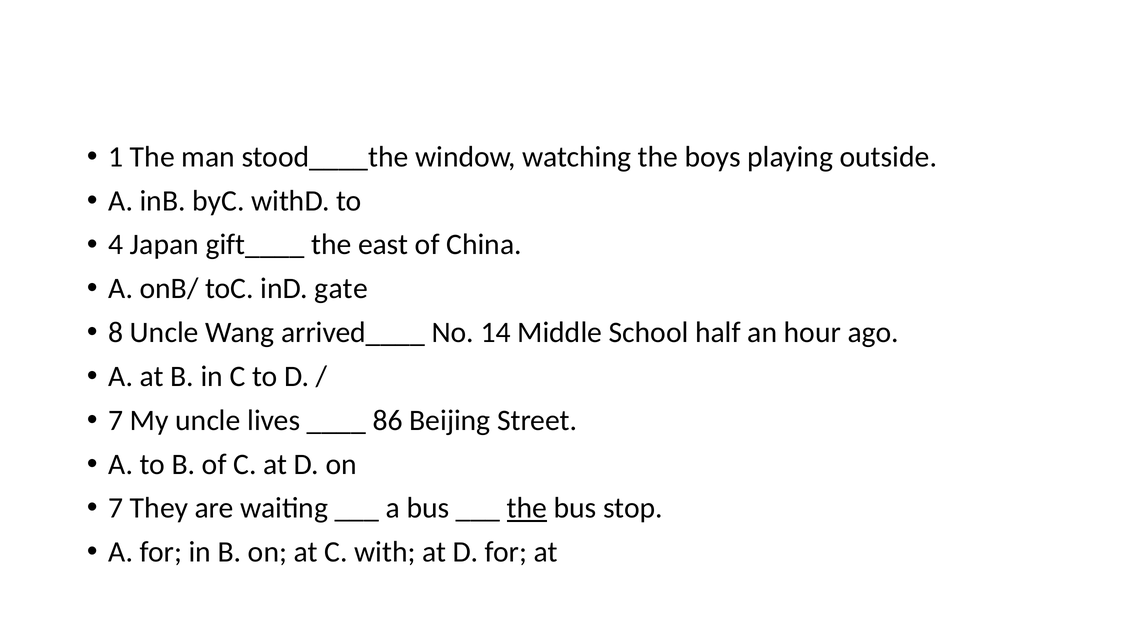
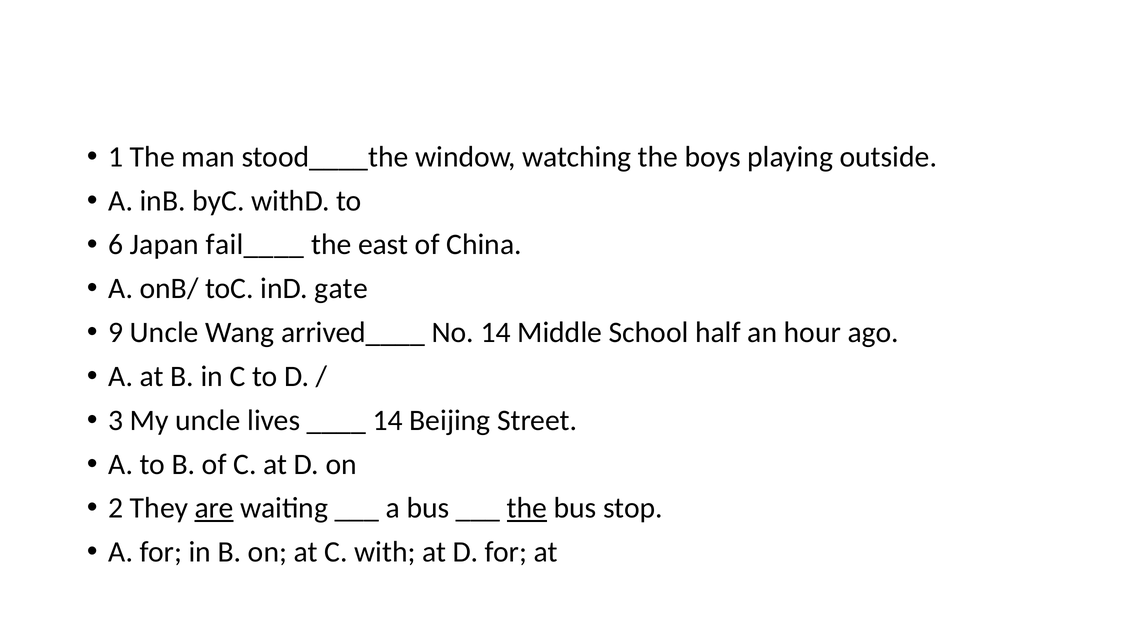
4: 4 -> 6 (116, 245)
gift____: gift____ -> fail____ (255, 245)
8: 8 -> 9 (116, 333)
7: 7 -> 3 (116, 420)
86: 86 -> 14 (388, 420)
7: 7 -> 2 (116, 508)
are underline: none -> present (214, 508)
